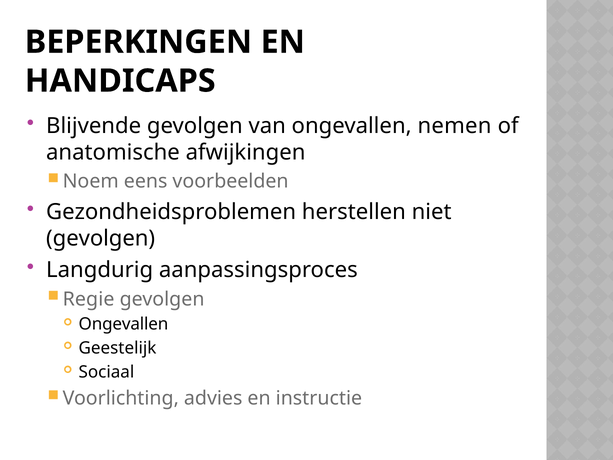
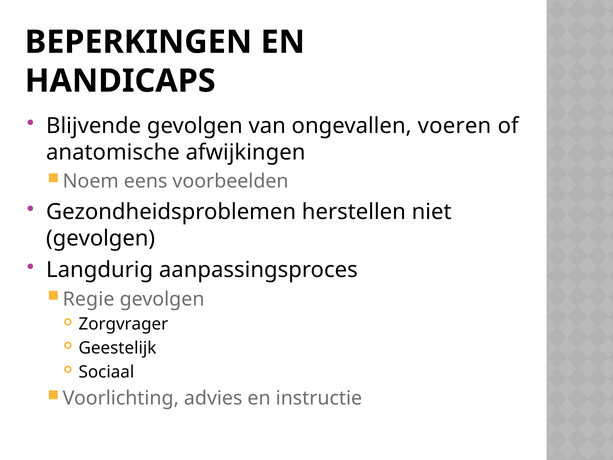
nemen: nemen -> voeren (455, 126)
Ongevallen: Ongevallen -> Zorgvrager (123, 324)
